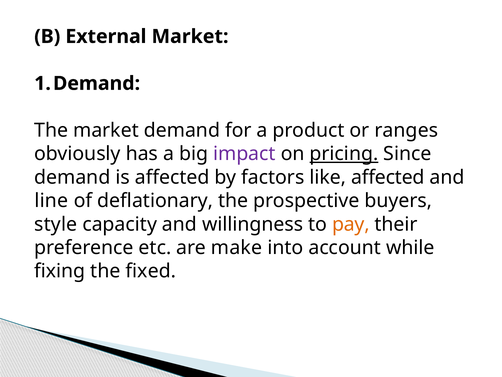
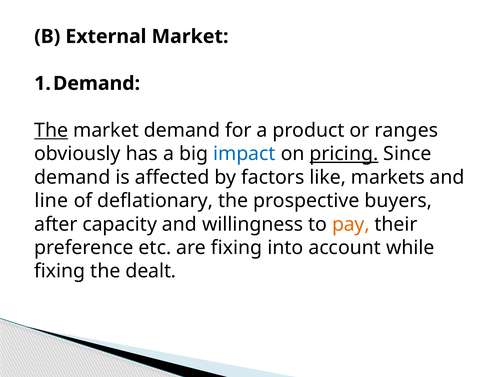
The underline: none -> present (51, 130)
impact colour: purple -> blue (244, 154)
like affected: affected -> markets (388, 177)
style: style -> after (56, 224)
are make: make -> fixing (237, 247)
fixed: fixed -> dealt (151, 271)
